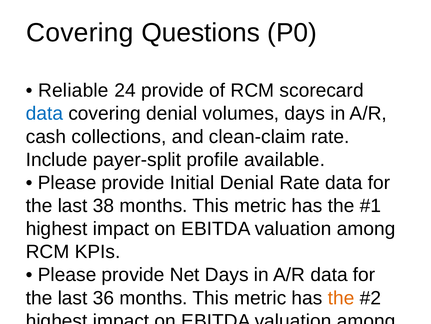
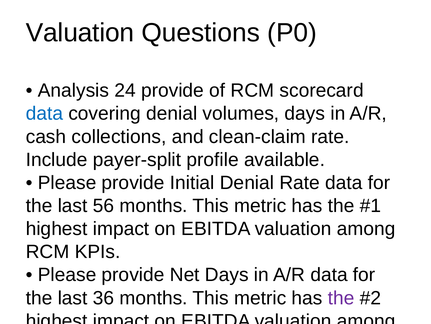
Covering: Covering -> Valuation (80, 33)
Reliable: Reliable -> Analysis (73, 90)
38: 38 -> 56 (104, 205)
the colour: orange -> purple (341, 297)
